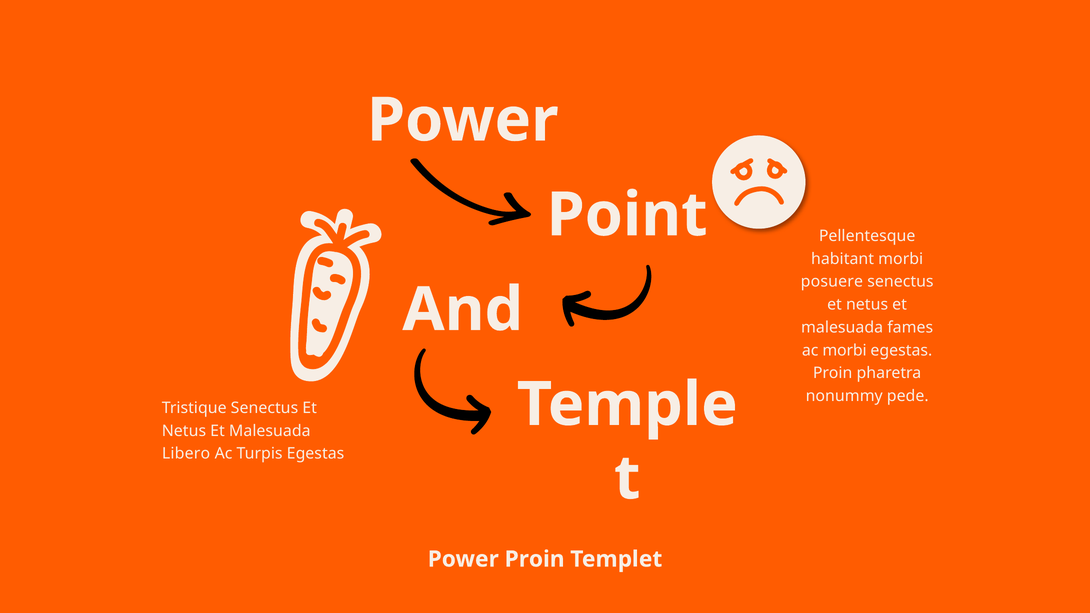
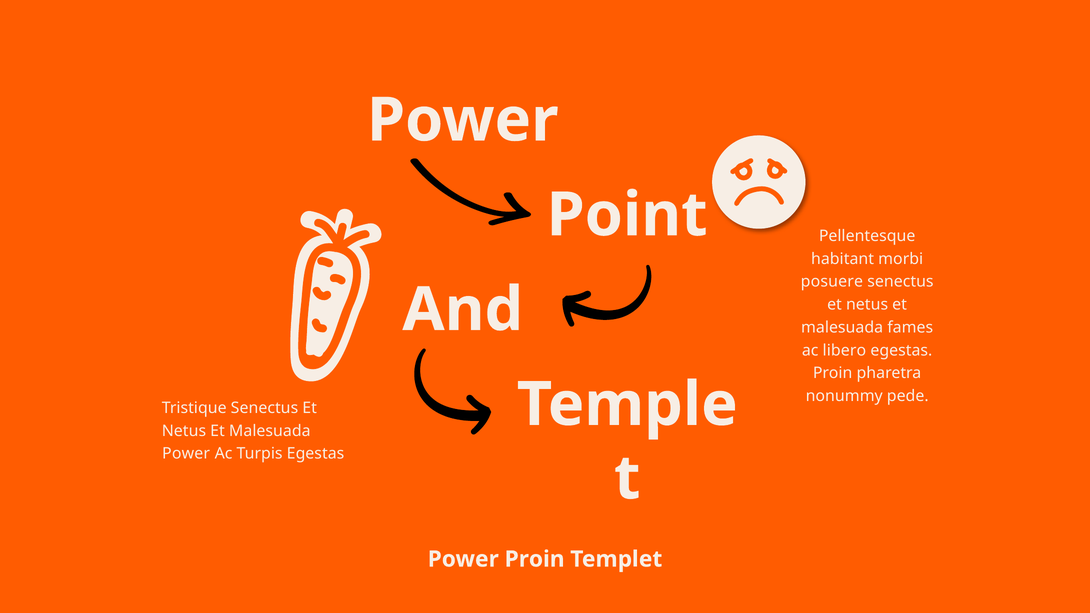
ac morbi: morbi -> libero (844, 350)
Libero: Libero -> Power (186, 454)
